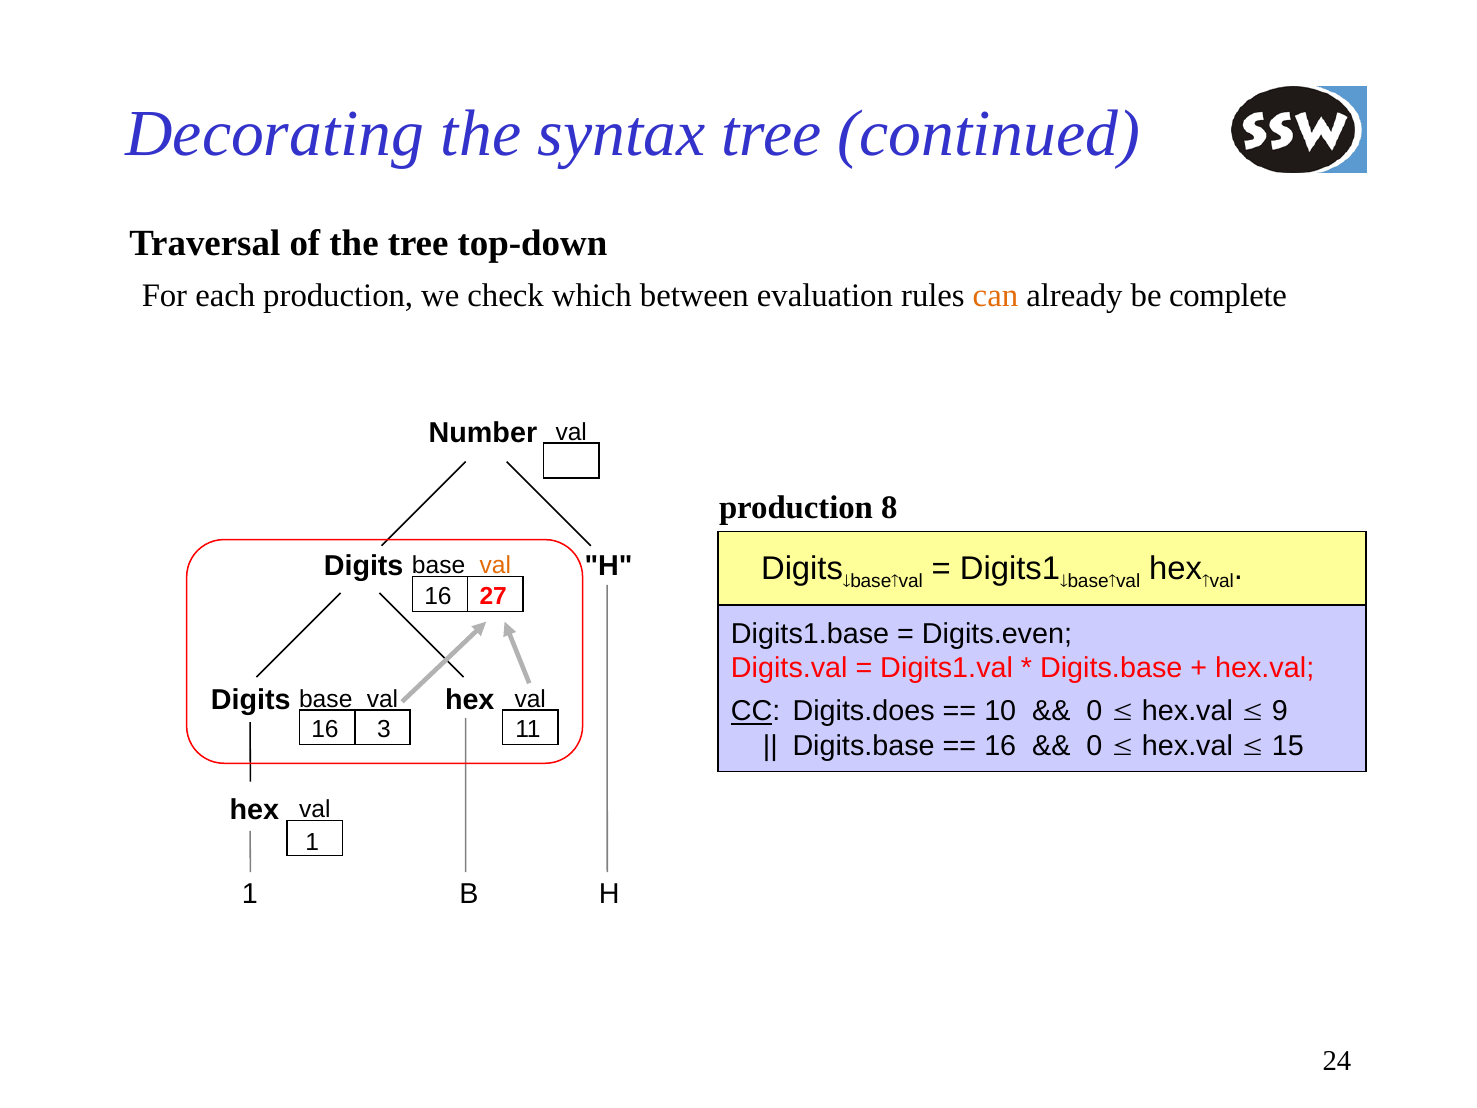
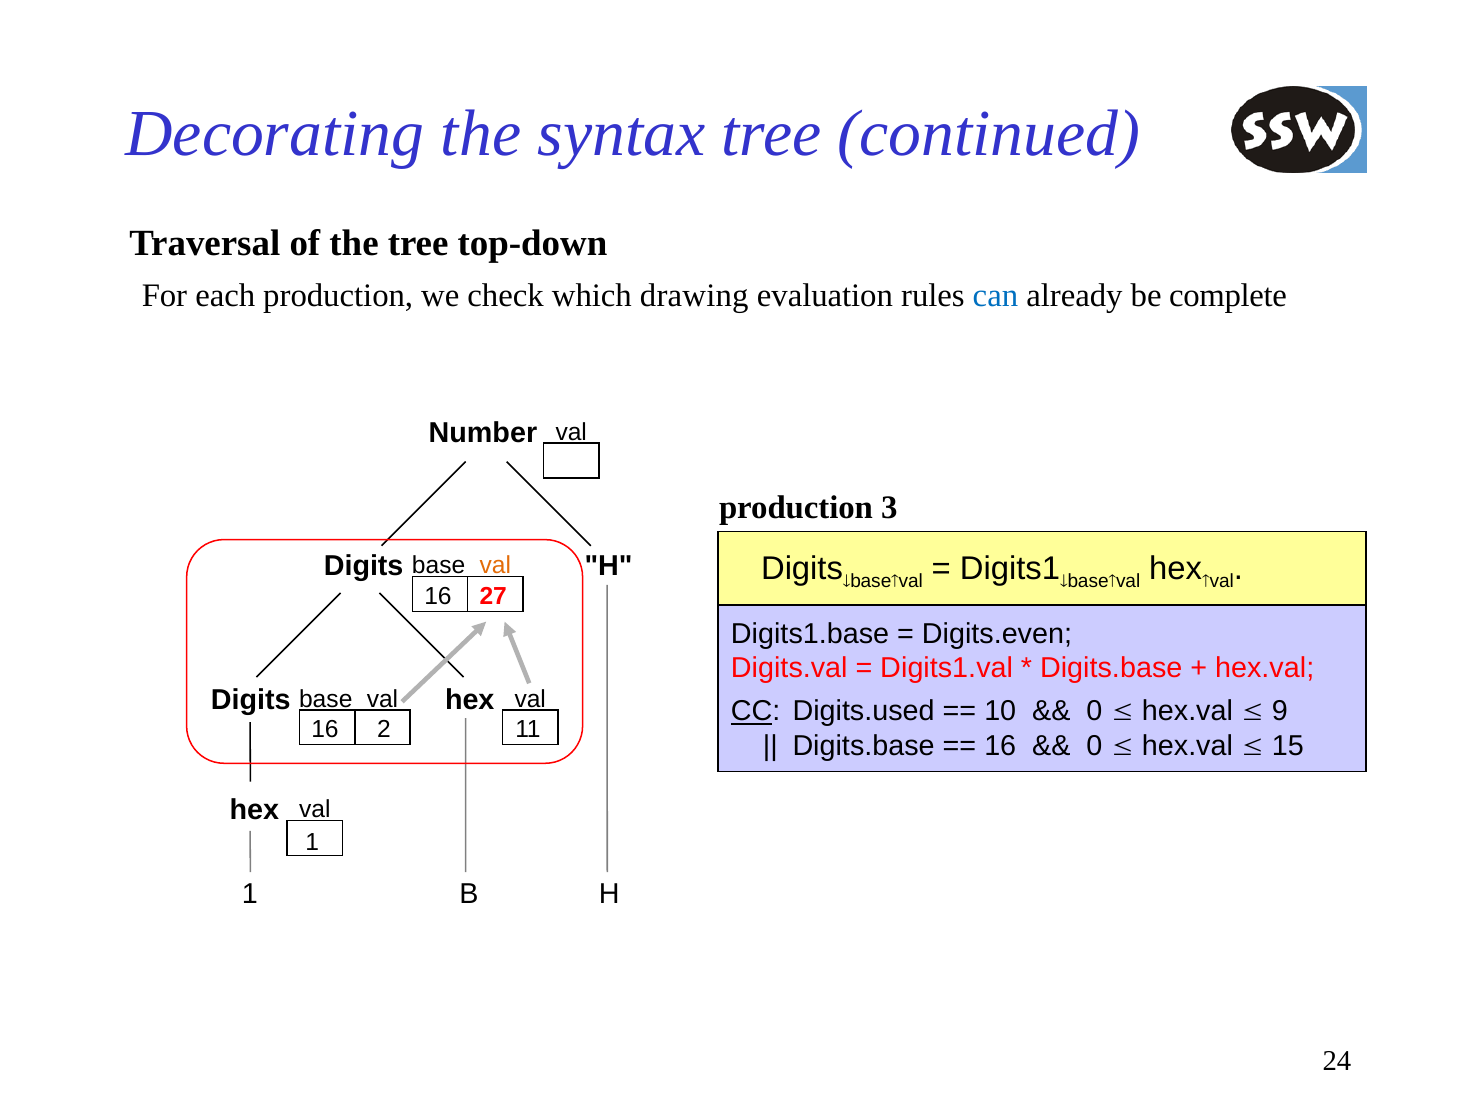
between: between -> drawing (694, 296)
can colour: orange -> blue (995, 296)
8: 8 -> 3 (889, 507)
Digits.does: Digits.does -> Digits.used (864, 711)
3: 3 -> 2 (384, 730)
